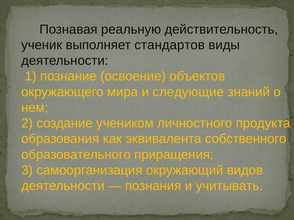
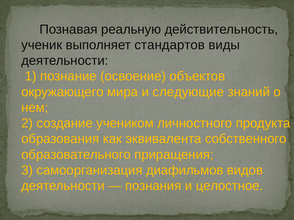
окружающий: окружающий -> диафильмов (185, 171)
учитывать: учитывать -> целостное (230, 186)
